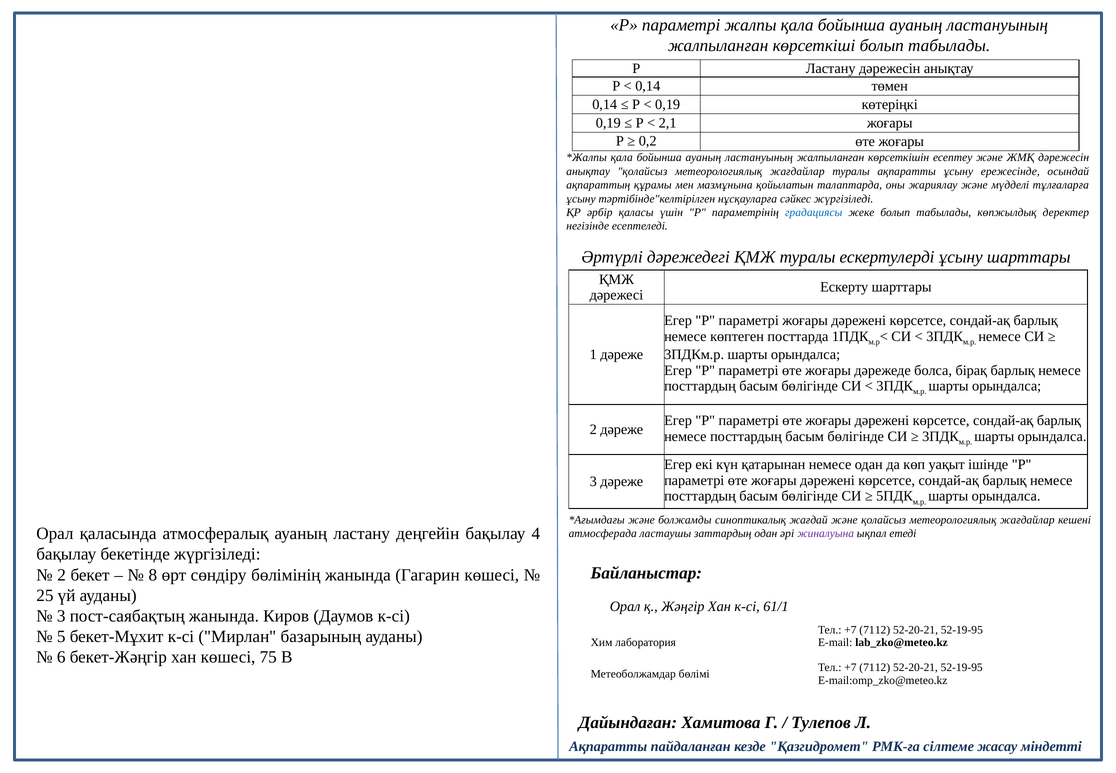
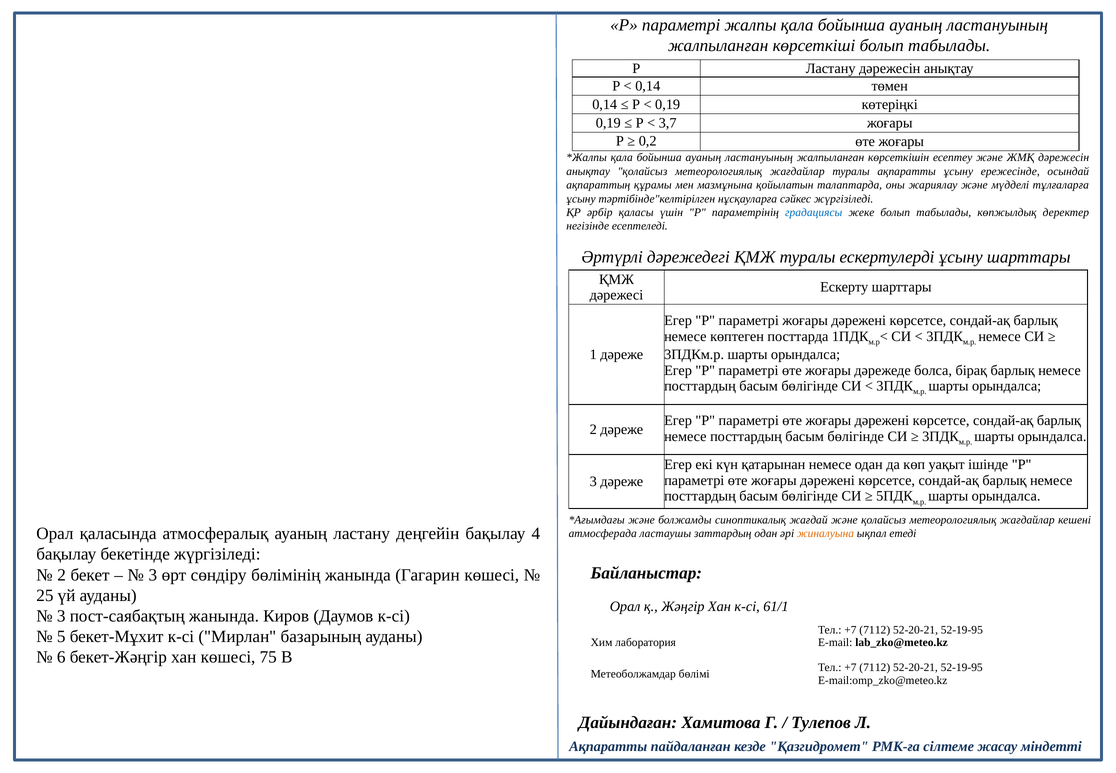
2,1: 2,1 -> 3,7 (668, 123)
жиналуына colour: purple -> orange (826, 533)
8: 8 -> 3 (153, 575)
